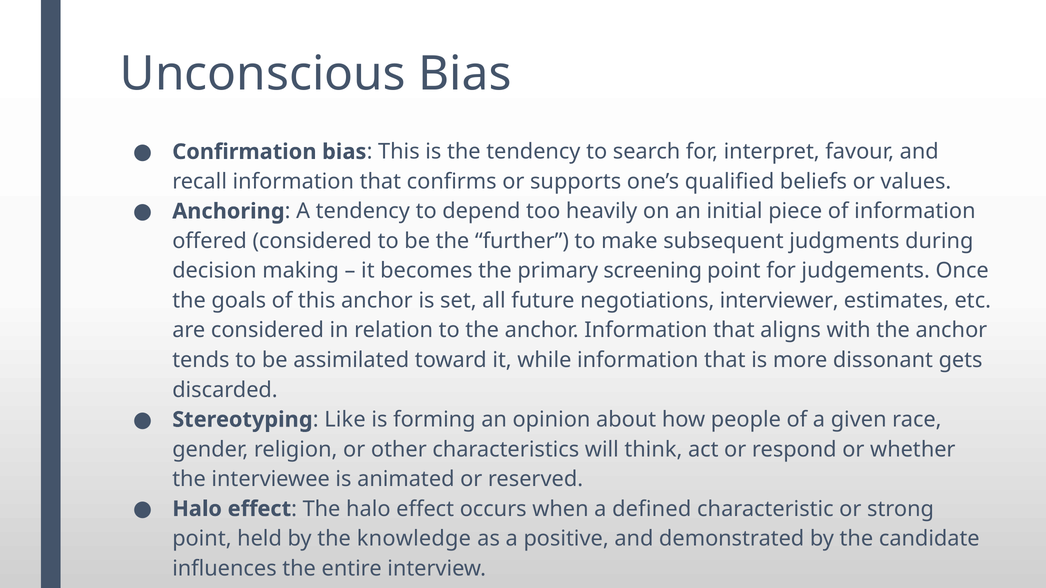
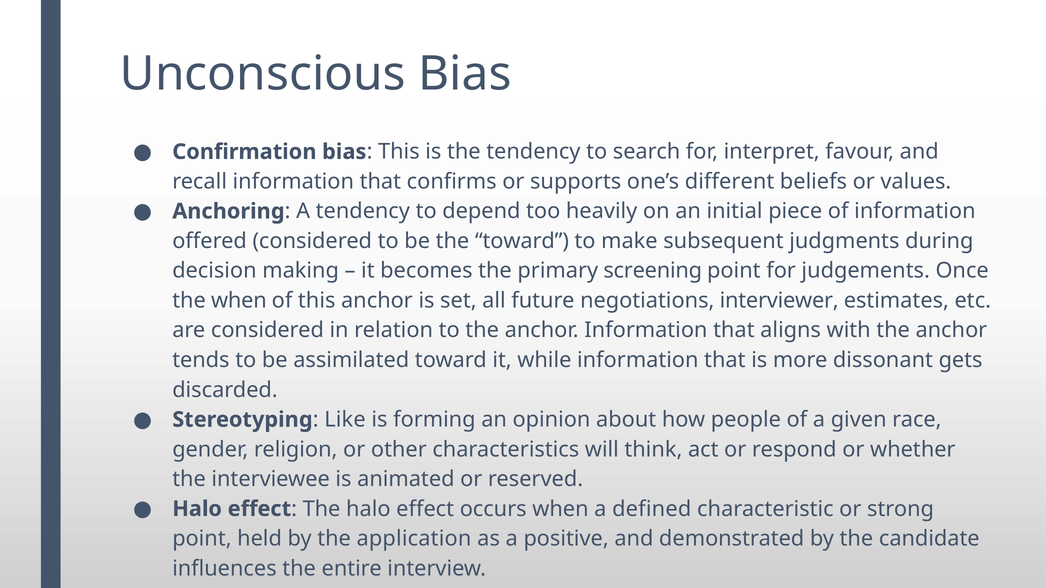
qualified: qualified -> different (730, 182)
the further: further -> toward (522, 241)
the goals: goals -> when (239, 301)
knowledge: knowledge -> application (414, 539)
